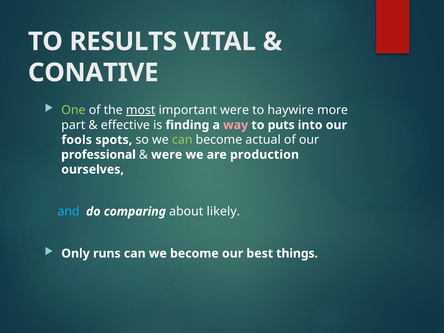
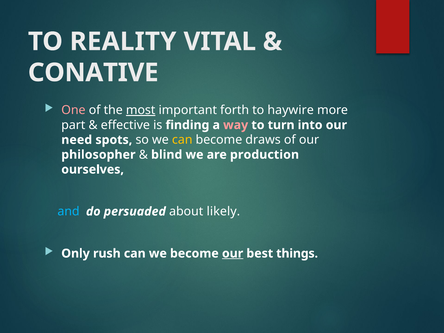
RESULTS: RESULTS -> REALITY (123, 42)
One colour: light green -> pink (73, 110)
important were: were -> forth (235, 110)
puts: puts -> turn (281, 125)
fools: fools -> need (77, 140)
can colour: light green -> yellow (182, 140)
actual: actual -> draws (263, 140)
professional: professional -> philosopher (98, 155)
were: were -> blind (167, 155)
comparing: comparing -> persuaded (135, 211)
runs: runs -> rush (107, 253)
our underline: none -> present (233, 253)
